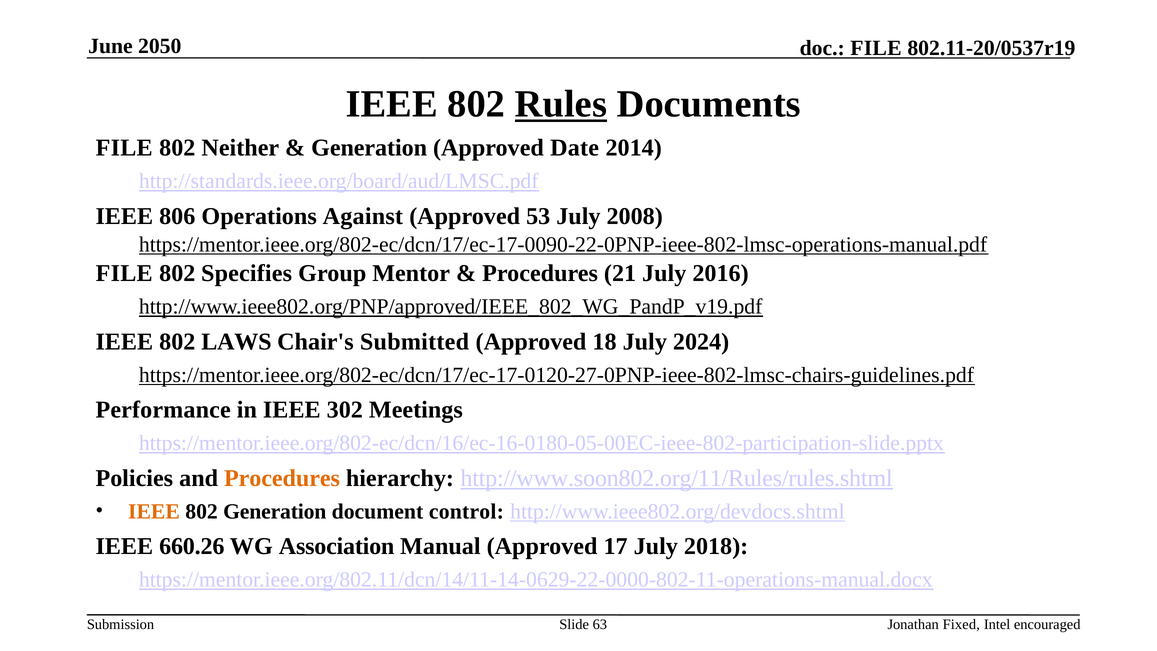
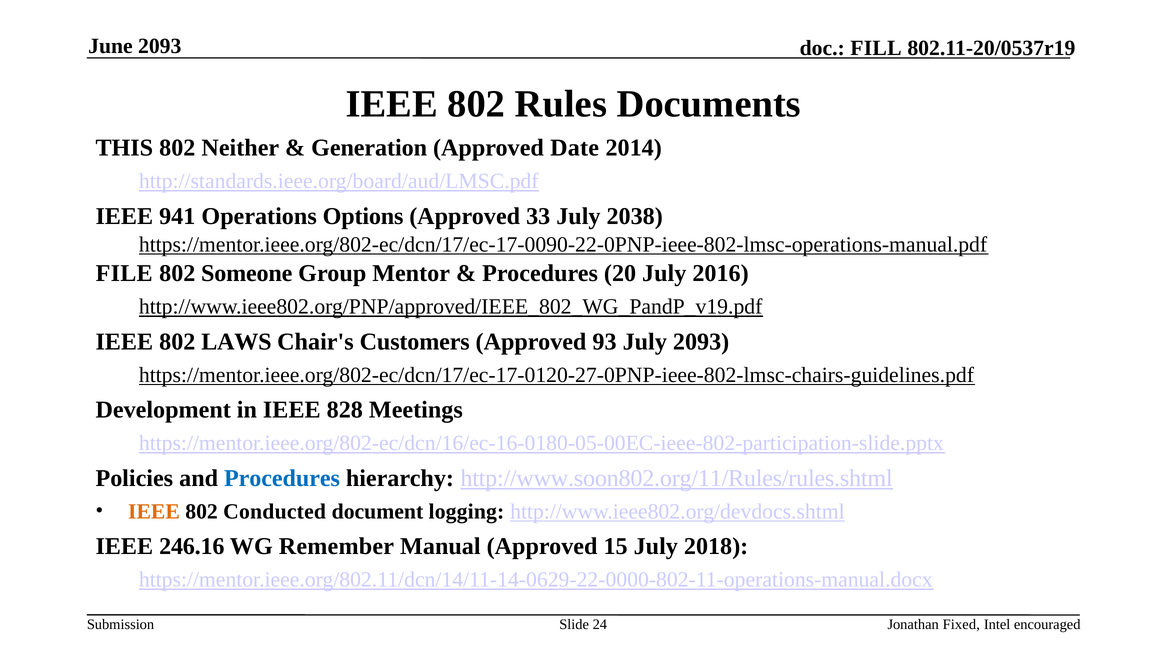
June 2050: 2050 -> 2093 (160, 46)
FILE: FILE -> FILL (876, 48)
Rules underline: present -> none (561, 104)
FILE: FILE -> THIS (124, 148)
806: 806 -> 941 (177, 216)
Against: Against -> Options (363, 216)
53: 53 -> 33 (538, 216)
2008: 2008 -> 2038 (635, 216)
Specifies: Specifies -> Someone (247, 273)
21: 21 -> 20 (620, 273)
Submitted: Submitted -> Customers (415, 341)
18: 18 -> 93 (605, 341)
July 2024: 2024 -> 2093 (701, 341)
Performance: Performance -> Development (163, 410)
302: 302 -> 828 (345, 410)
Procedures colour: orange -> blue (282, 478)
802 Generation: Generation -> Conducted (275, 511)
control: control -> logging (466, 511)
660.26: 660.26 -> 246.16 (192, 546)
Association: Association -> Remember (336, 546)
17: 17 -> 15 (616, 546)
63: 63 -> 24 (600, 624)
